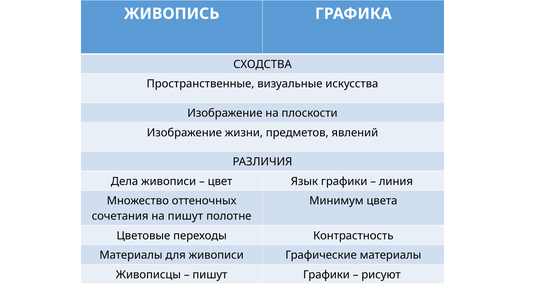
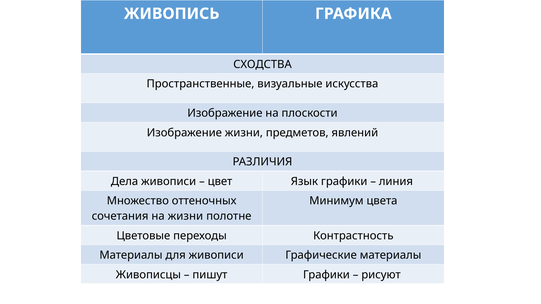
на пишут: пишут -> жизни (185, 216)
